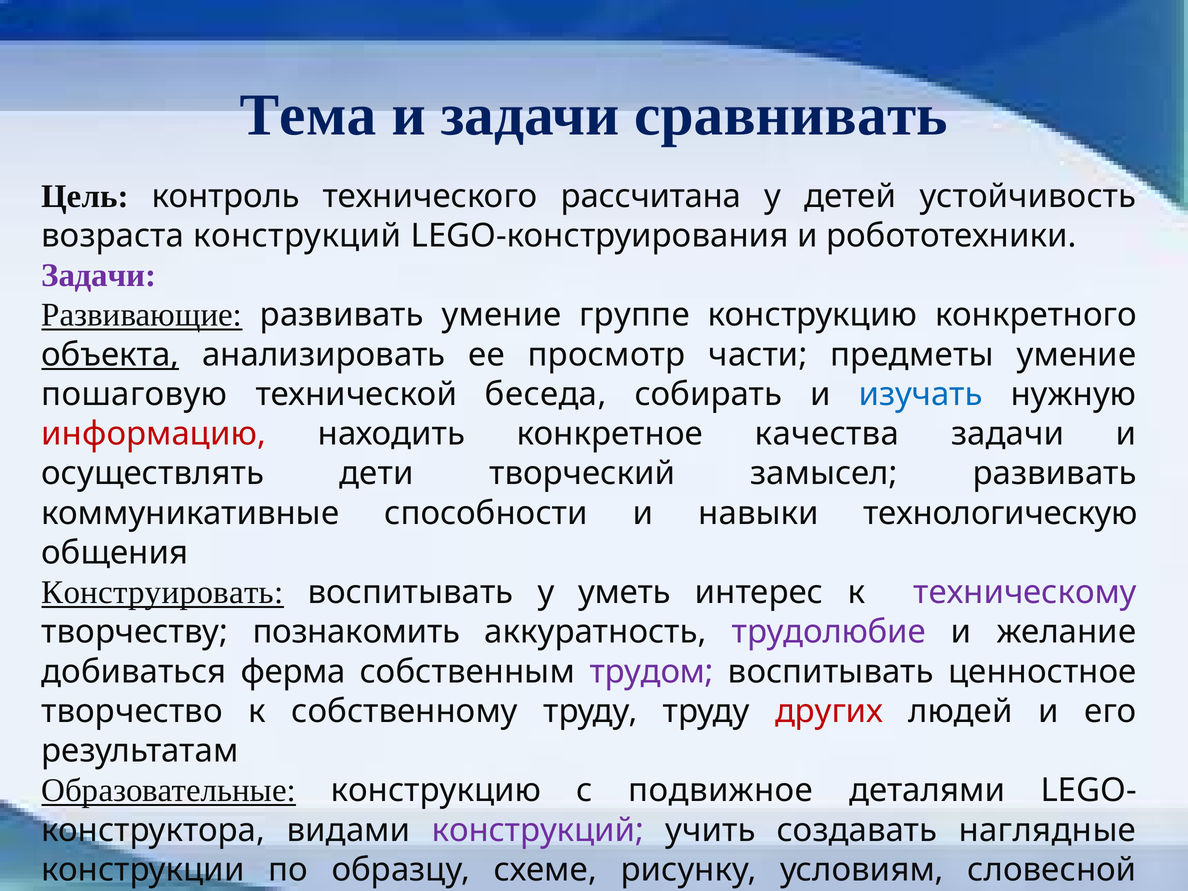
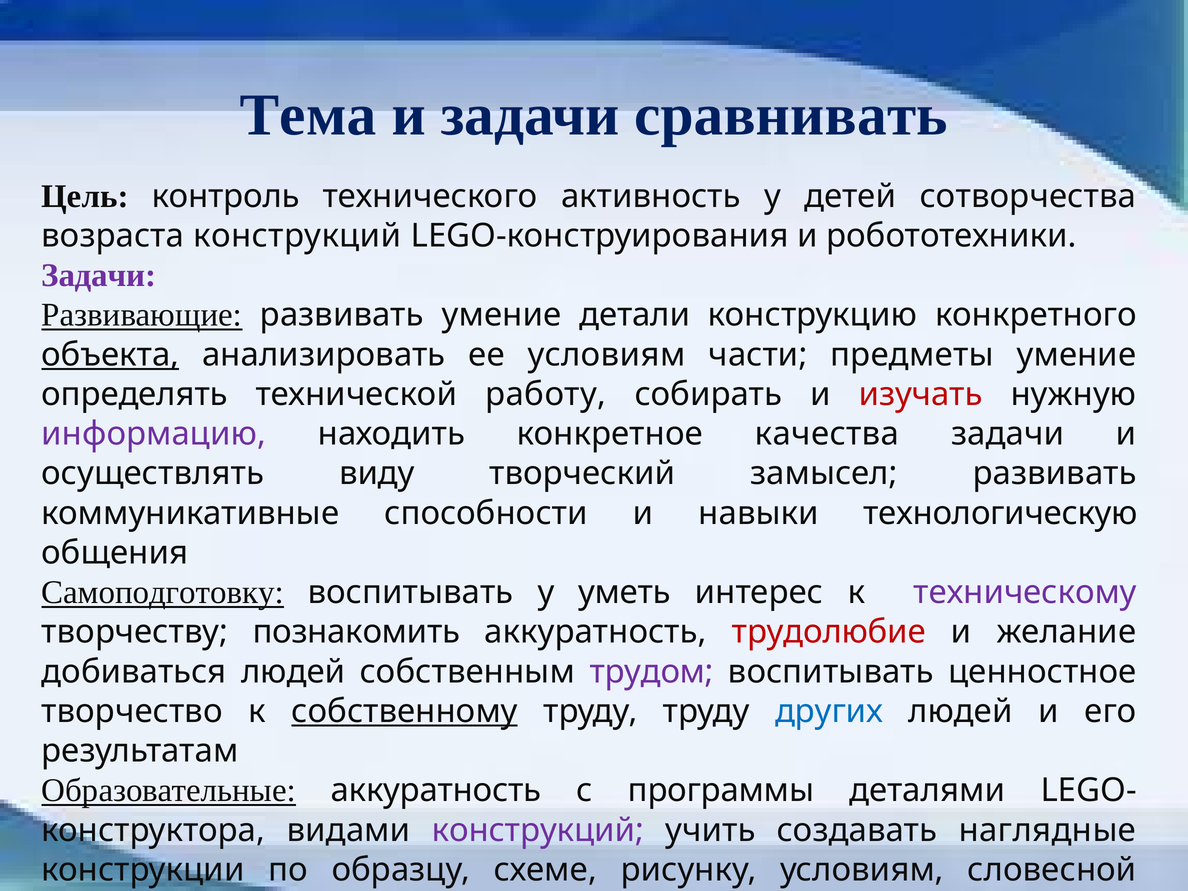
рассчитана: рассчитана -> активность (651, 196)
устойчивость: устойчивость -> сотворчества (1028, 196)
группе: группе -> детали (635, 315)
ее просмотр: просмотр -> условиям (606, 355)
пошаговую: пошаговую -> определять (135, 394)
беседа: беседа -> работу (546, 394)
изучать colour: blue -> red (921, 394)
информацию colour: red -> purple (154, 434)
дети: дети -> виду (377, 474)
Конструировать: Конструировать -> Самоподготовку (163, 592)
трудолюбие colour: purple -> red (829, 632)
добиваться ферма: ферма -> людей (293, 672)
собственному underline: none -> present (405, 711)
других colour: red -> blue (829, 711)
Образовательные конструкцию: конструкцию -> аккуратность (436, 790)
подвижное: подвижное -> программы (721, 790)
